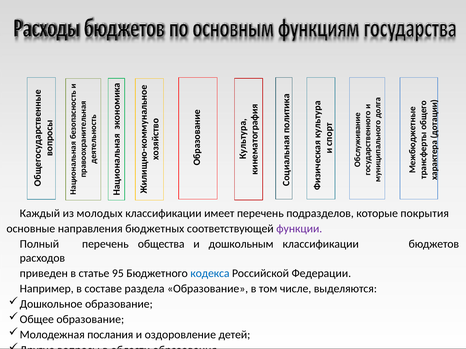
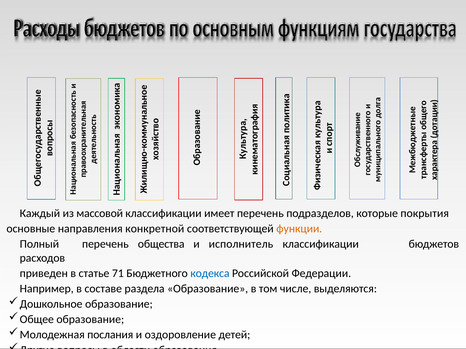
молодых: молодых -> массовой (100, 214)
бюджетных: бюджетных -> конкретной (155, 229)
функции colour: purple -> orange (299, 229)
дошкольным: дошкольным -> исполнитель (241, 244)
95: 95 -> 71 (118, 274)
